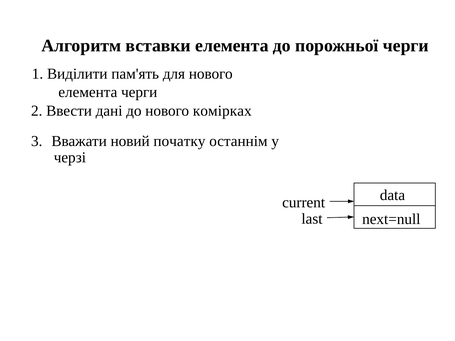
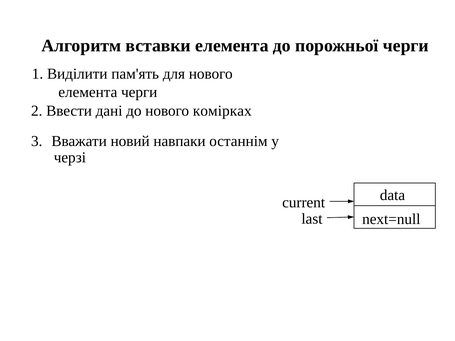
початку: початку -> навпаки (180, 141)
